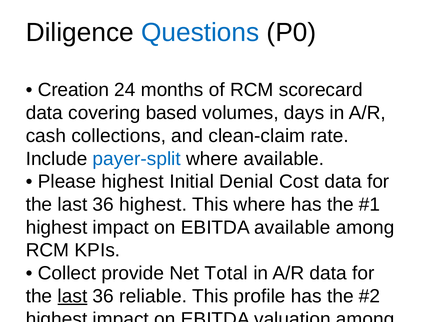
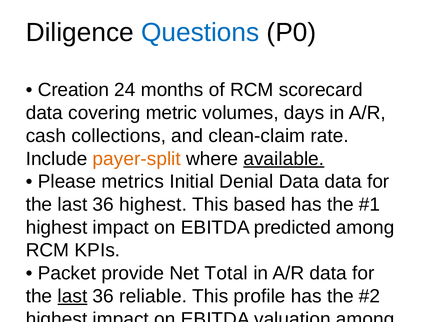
covering based: based -> metric (171, 113)
payer-split colour: blue -> orange (137, 159)
available underline: none -> present (284, 159)
Please highest: highest -> metrics (133, 182)
Denial Cost: Cost -> Data (299, 182)
This where: where -> based (260, 205)
EBITDA available: available -> predicted (292, 228)
Collect: Collect -> Packet (67, 274)
